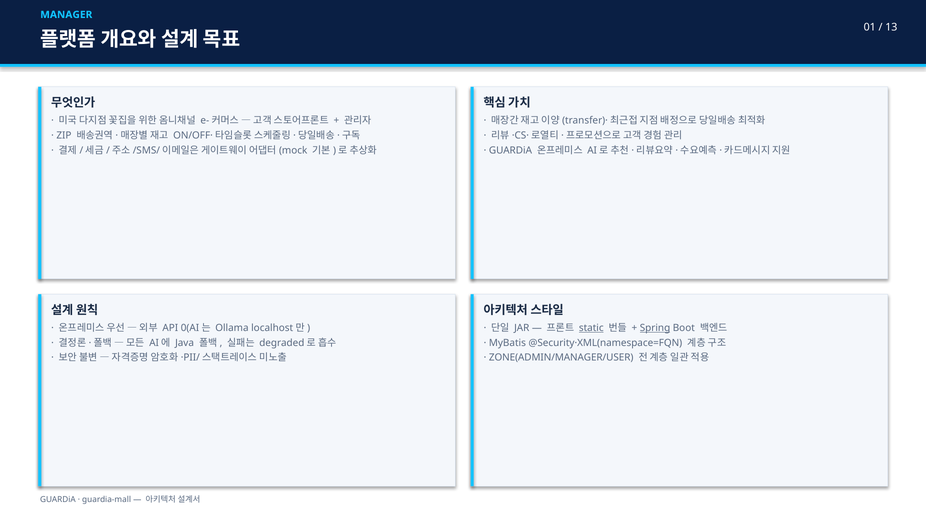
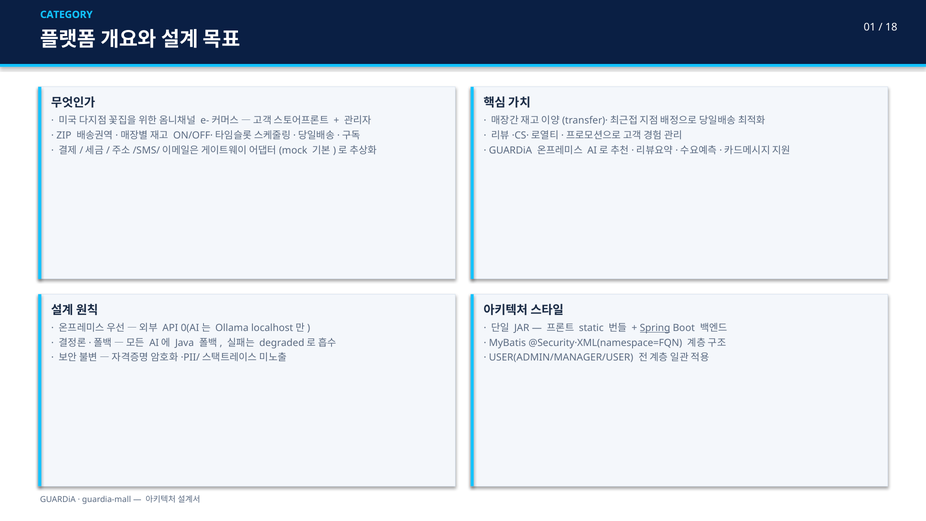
MANAGER: MANAGER -> CATEGORY (66, 15)
13: 13 -> 18 (891, 27)
static underline: present -> none (591, 328)
ZONE(ADMIN/MANAGER/USER: ZONE(ADMIN/MANAGER/USER -> USER(ADMIN/MANAGER/USER (561, 358)
